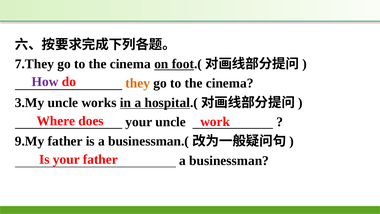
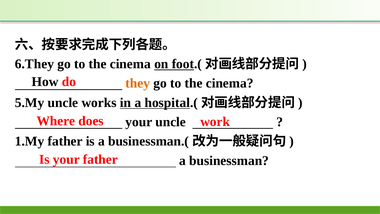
7.They: 7.They -> 6.They (34, 64)
How colour: purple -> black (45, 82)
3.My: 3.My -> 5.My (30, 102)
9.My: 9.My -> 1.My (30, 141)
